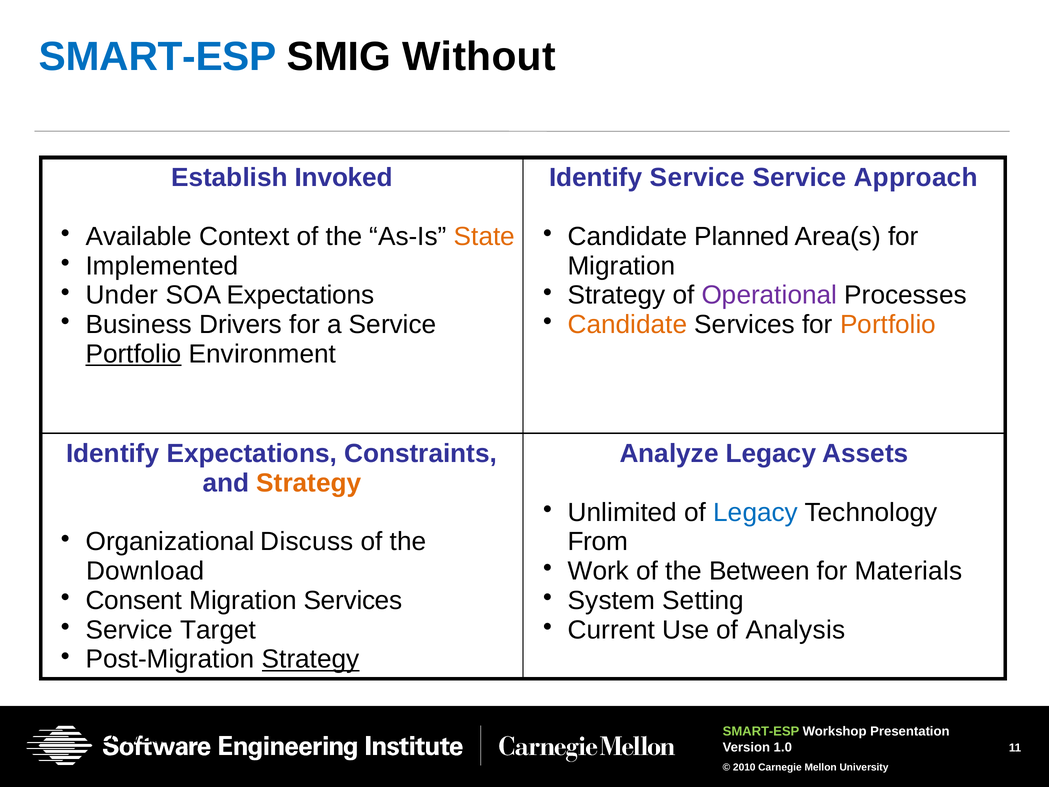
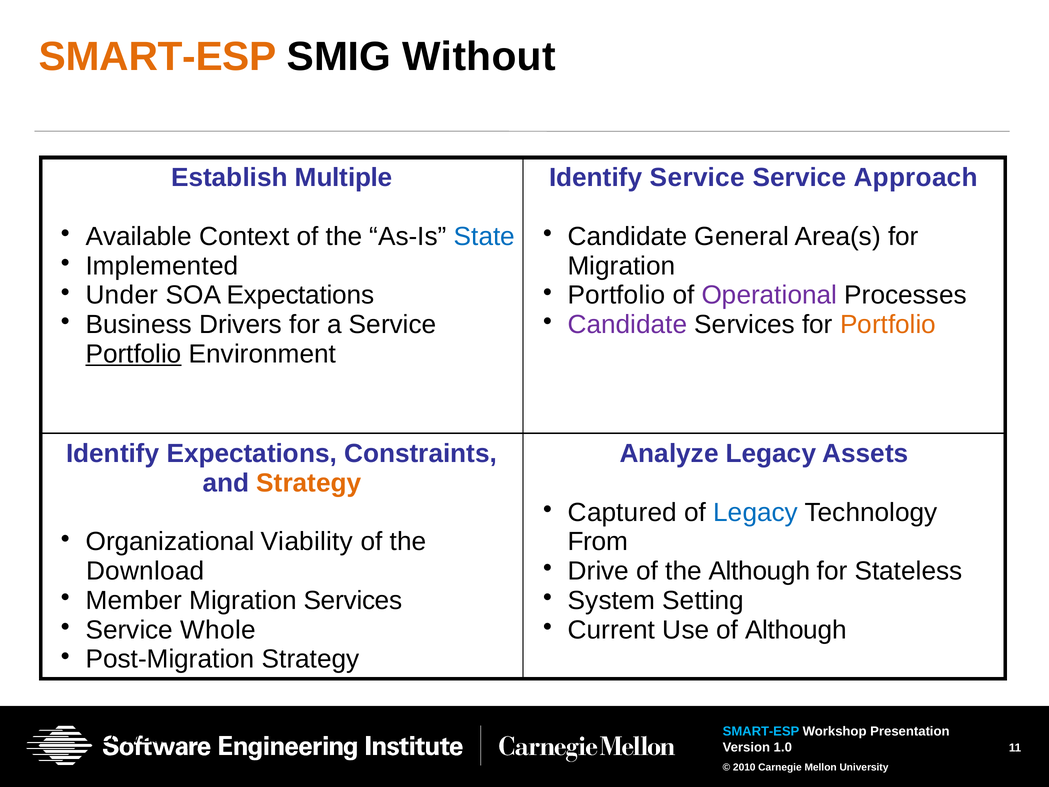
SMART-ESP colour: blue -> orange (158, 57)
Invoked: Invoked -> Multiple (344, 178)
State colour: orange -> blue (484, 236)
Planned: Planned -> General (742, 236)
Strategy: Strategy -> Portfolio (616, 295)
Candidate colour: orange -> purple (627, 325)
Unlimited: Unlimited -> Captured (622, 512)
Discuss: Discuss -> Viability (307, 542)
Work: Work -> Drive (598, 571)
the Between: Between -> Although (759, 571)
Materials: Materials -> Stateless (908, 571)
Consent: Consent -> Member (134, 600)
Target: Target -> Whole (218, 630)
of Analysis: Analysis -> Although (796, 630)
Strategy underline: present -> none (311, 659)
SMART-ESP colour: light green -> light blue (761, 731)
